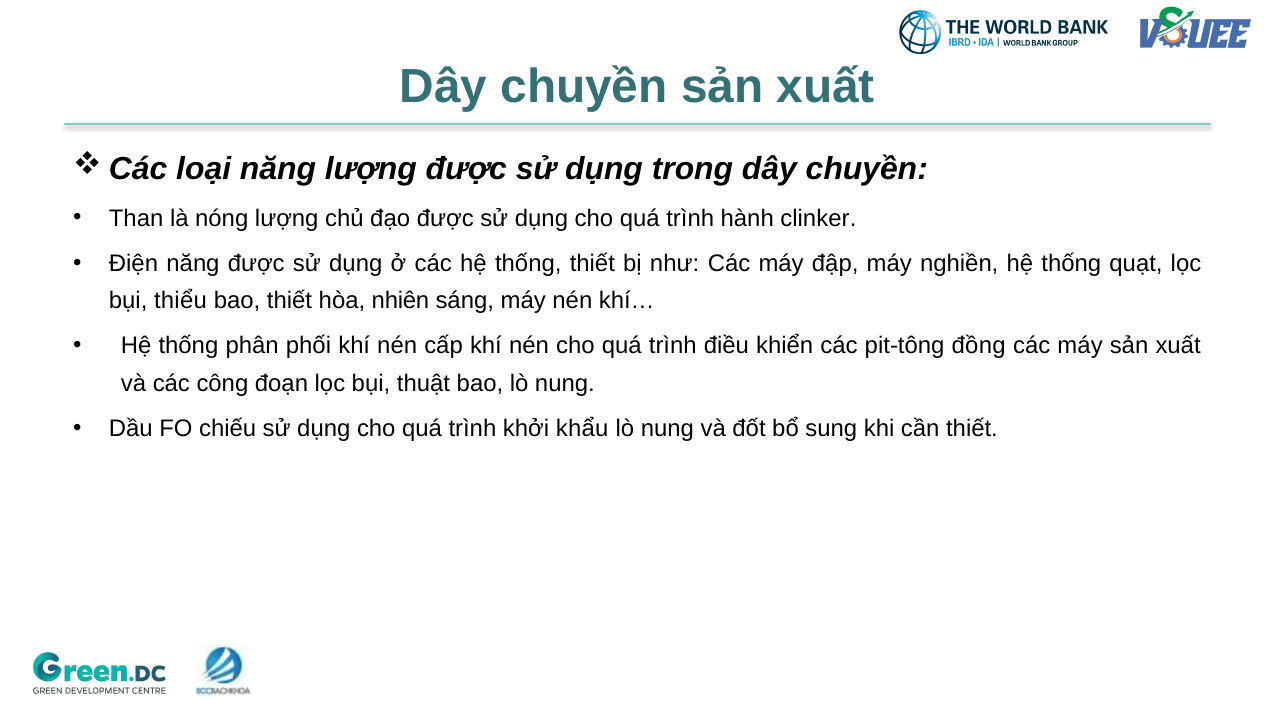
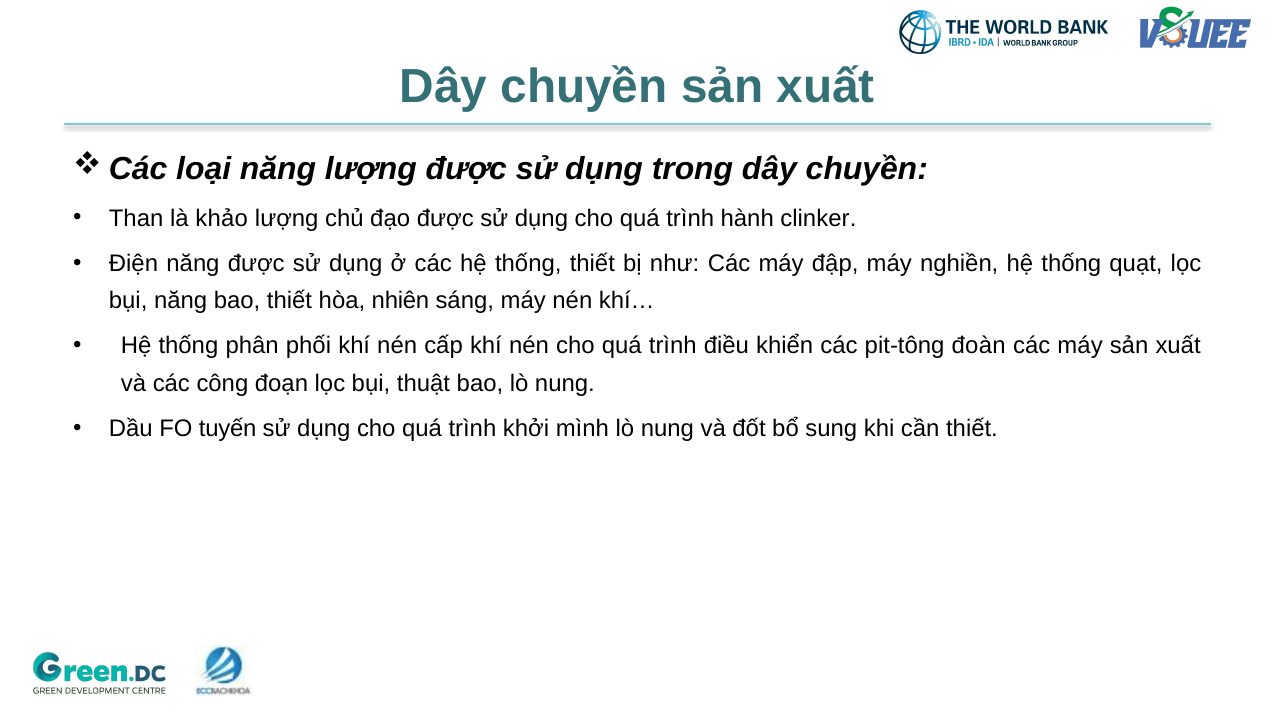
nóng: nóng -> khảo (222, 218)
bụi thiểu: thiểu -> năng (181, 301)
đồng: đồng -> đoàn (979, 346)
chiếu: chiếu -> tuyến (228, 429)
khẩu: khẩu -> mình (582, 429)
